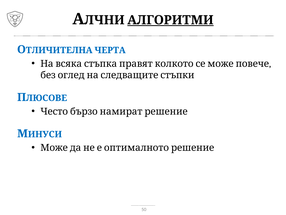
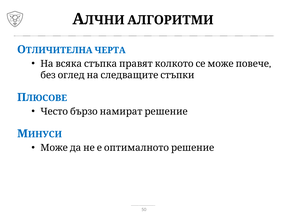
АЛГОРИТМИ underline: present -> none (170, 20)
